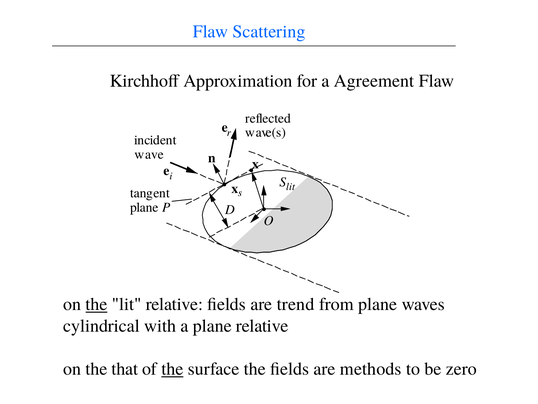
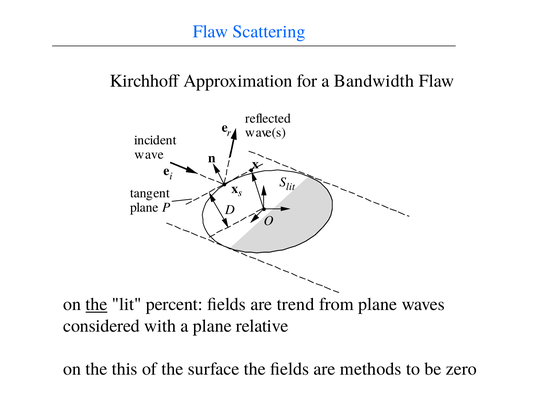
Agreement: Agreement -> Bandwidth (374, 81)
lit relative: relative -> percent (174, 304)
cylindrical: cylindrical -> considered (102, 326)
that: that -> this (125, 369)
the underline: present -> none (172, 369)
